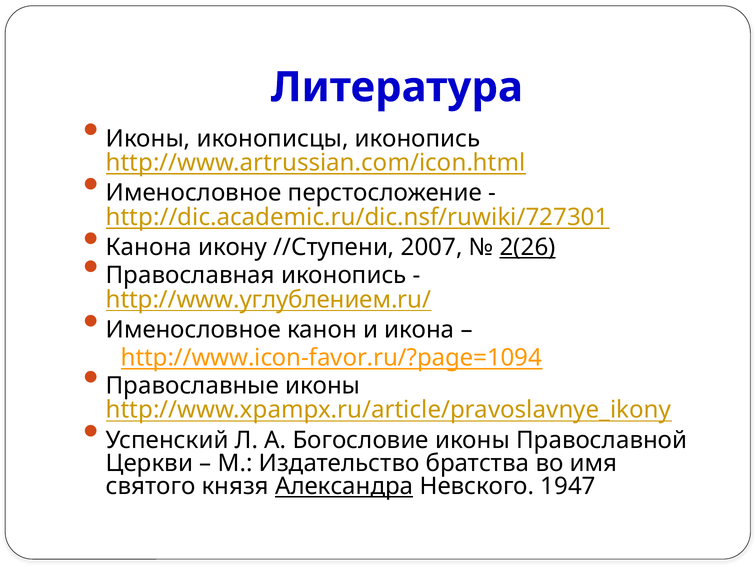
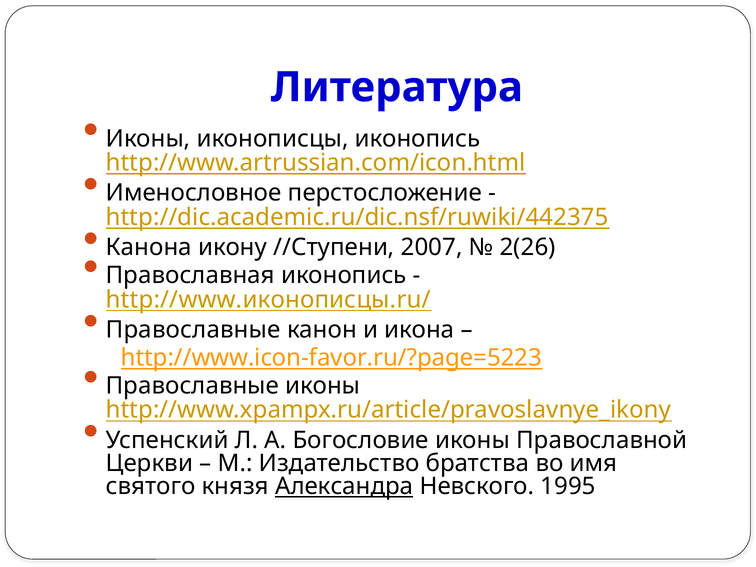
http://dic.academic.ru/dic.nsf/ruwiki/727301: http://dic.academic.ru/dic.nsf/ruwiki/727301 -> http://dic.academic.ru/dic.nsf/ruwiki/442375 (357, 217)
2(26 underline: present -> none (528, 247)
http://www.углублением.ru/: http://www.углублением.ru/ -> http://www.иконописцы.ru/ (268, 300)
Именословное: Именословное -> Православные (193, 330)
http://www.icon-favor.ru/?page=1094: http://www.icon-favor.ru/?page=1094 -> http://www.icon-favor.ru/?page=5223 (331, 358)
1947: 1947 -> 1995 (568, 487)
